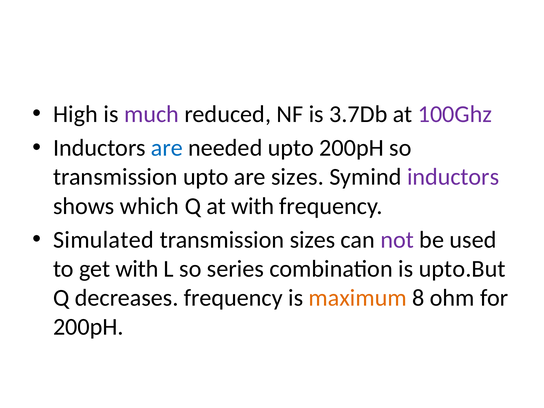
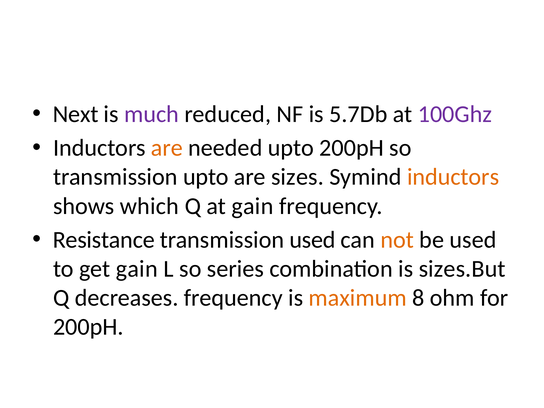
High: High -> Next (76, 114)
3.7Db: 3.7Db -> 5.7Db (358, 114)
are colour: blue -> orange (167, 148)
inductors colour: purple -> orange (453, 177)
at with: with -> gain (252, 206)
Simulated: Simulated -> Resistance (104, 240)
transmission sizes: sizes -> used (313, 240)
not colour: purple -> orange (397, 240)
get with: with -> gain (137, 269)
upto.But: upto.But -> sizes.But (462, 269)
